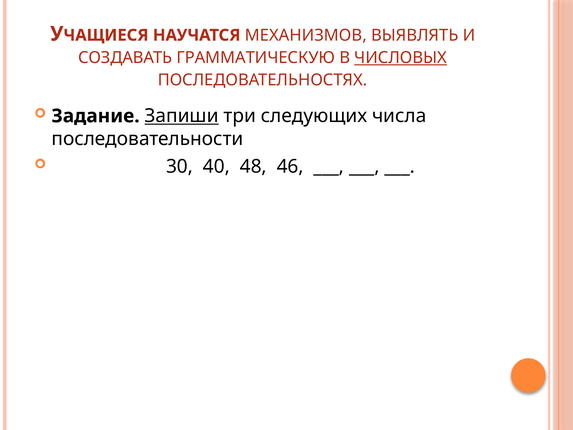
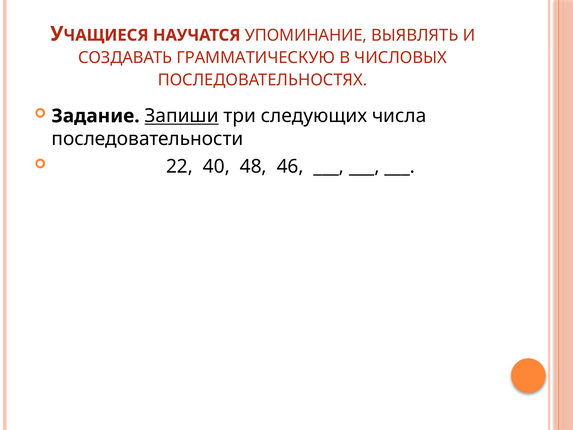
МЕХАНИЗМОВ: МЕХАНИЗМОВ -> УПОМИНАНИЕ (306, 35)
ЧИСЛОВЫХ underline: present -> none (401, 58)
30: 30 -> 22 (180, 167)
